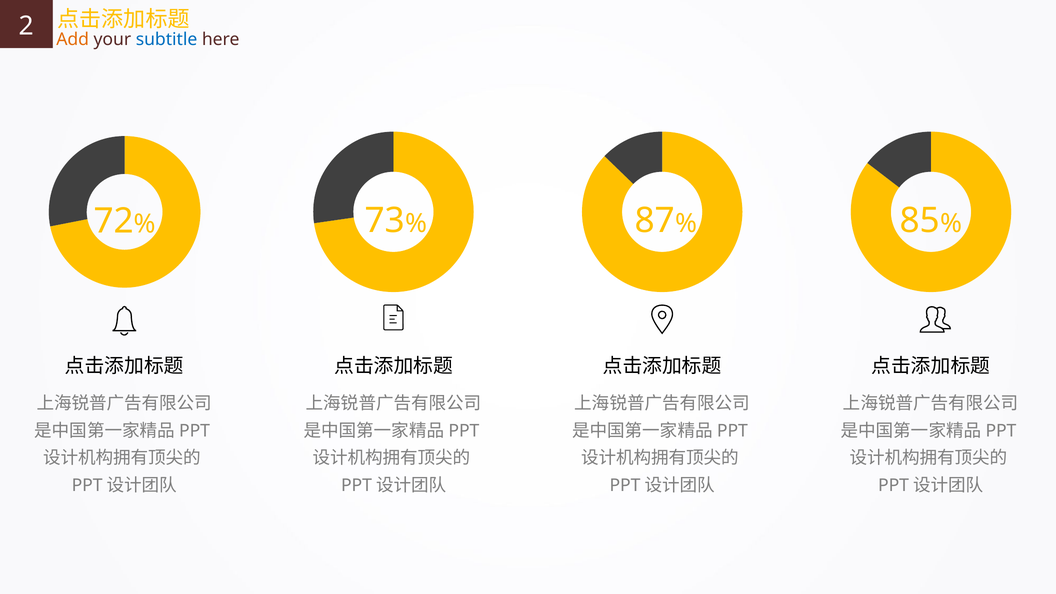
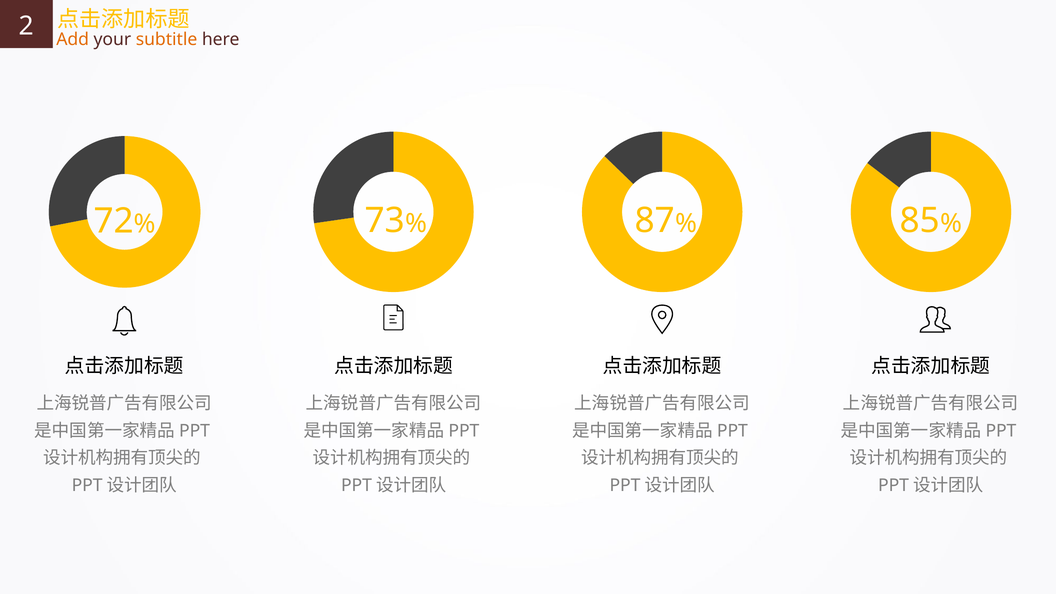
subtitle colour: blue -> orange (167, 40)
